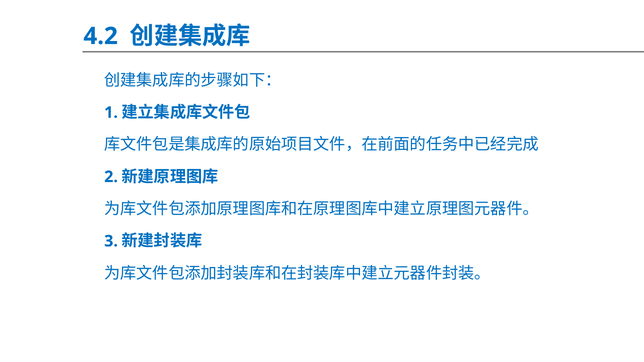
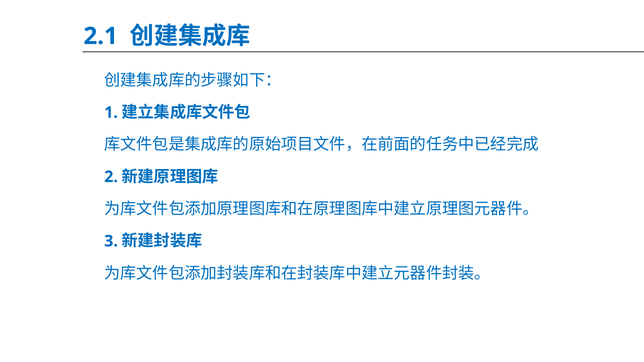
4.2: 4.2 -> 2.1 (101, 36)
